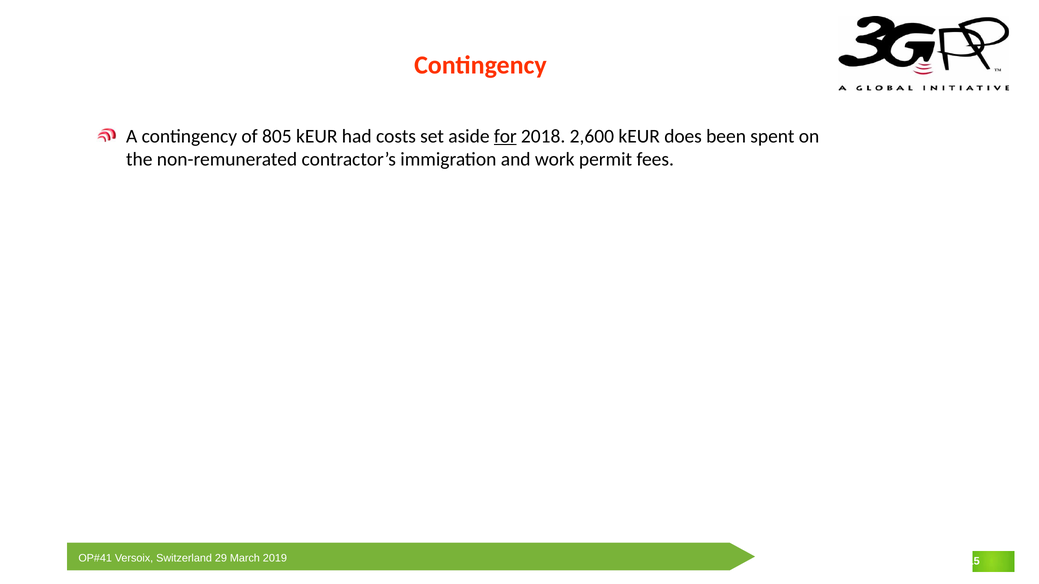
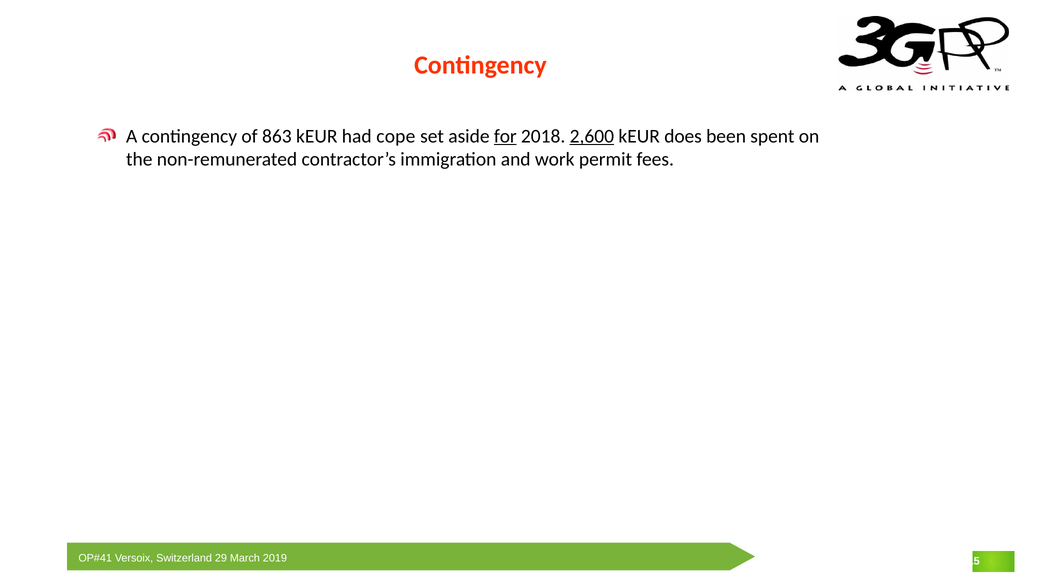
805: 805 -> 863 (277, 136)
costs: costs -> cope (396, 136)
2,600 underline: none -> present (592, 136)
